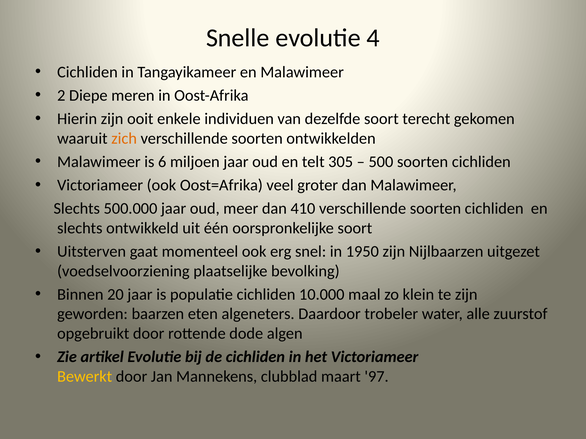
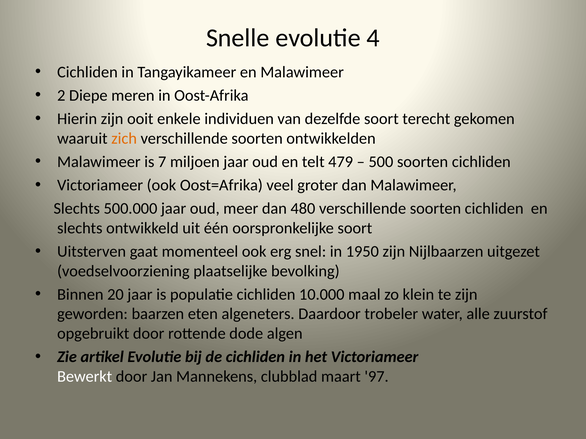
6: 6 -> 7 (162, 162)
305: 305 -> 479 (341, 162)
410: 410 -> 480 (303, 209)
Bewerkt colour: yellow -> white (85, 377)
